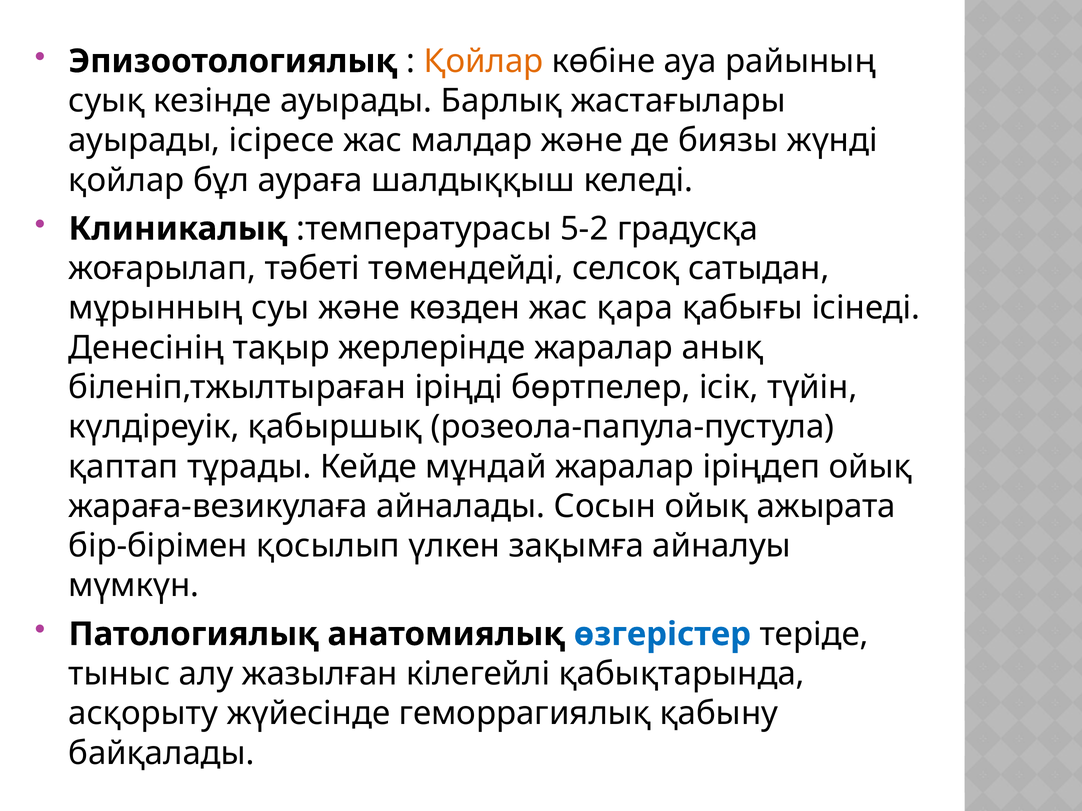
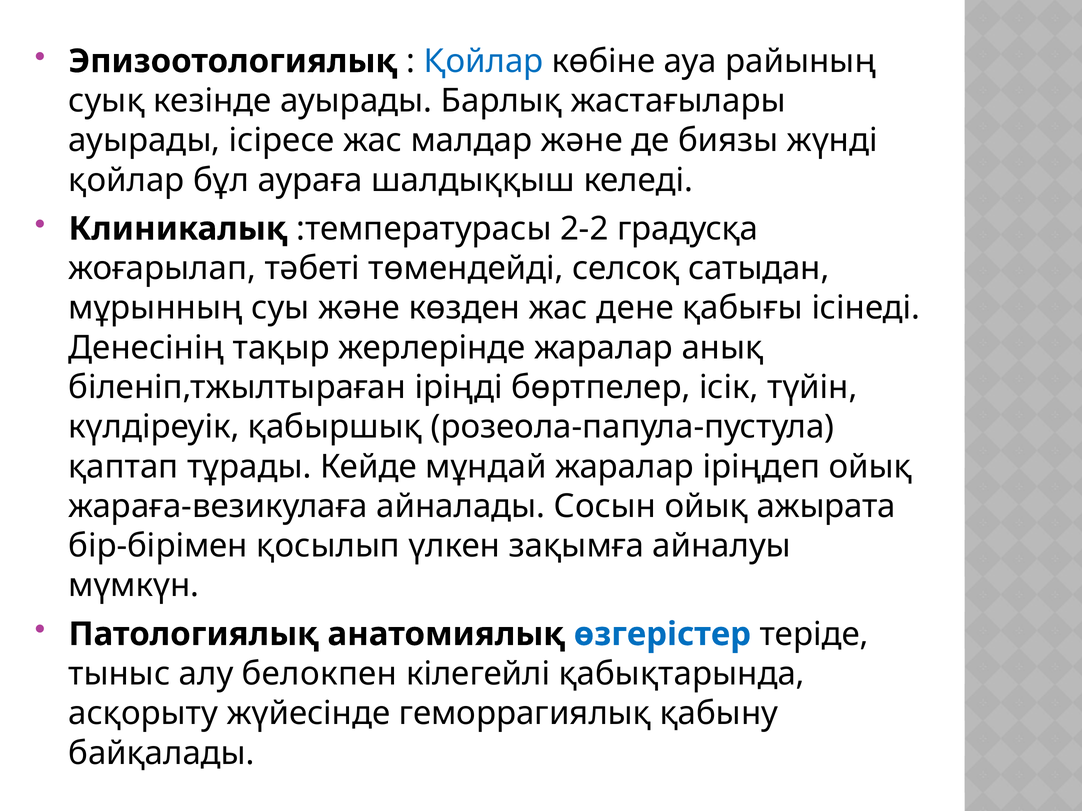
Қойлар colour: orange -> blue (483, 61)
5-2: 5-2 -> 2-2 (584, 229)
қара: қара -> дене (635, 308)
жазылған: жазылған -> белокпен (320, 674)
